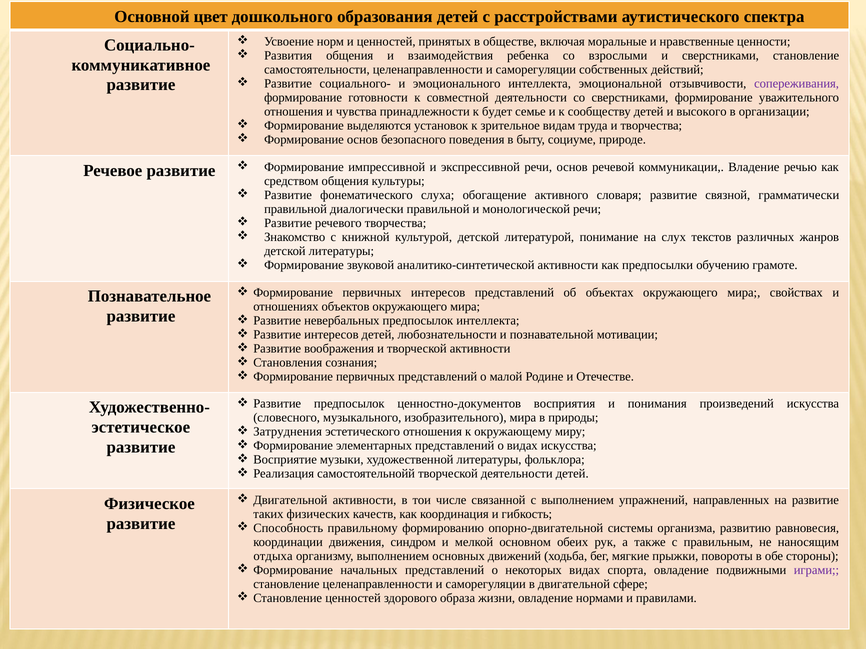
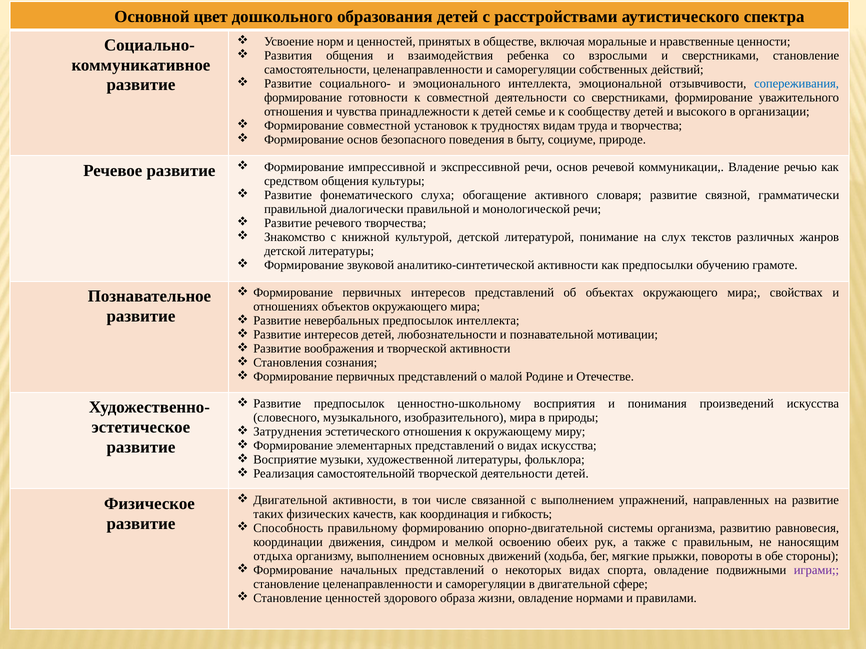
сопереживания colour: purple -> blue (797, 84)
к будет: будет -> детей (497, 112)
Формирование выделяются: выделяются -> совместной (379, 126)
зрительное: зрительное -> трудностях (510, 126)
ценностно-документов: ценностно-документов -> ценностно-школьному (459, 404)
основном: основном -> освоению (525, 543)
